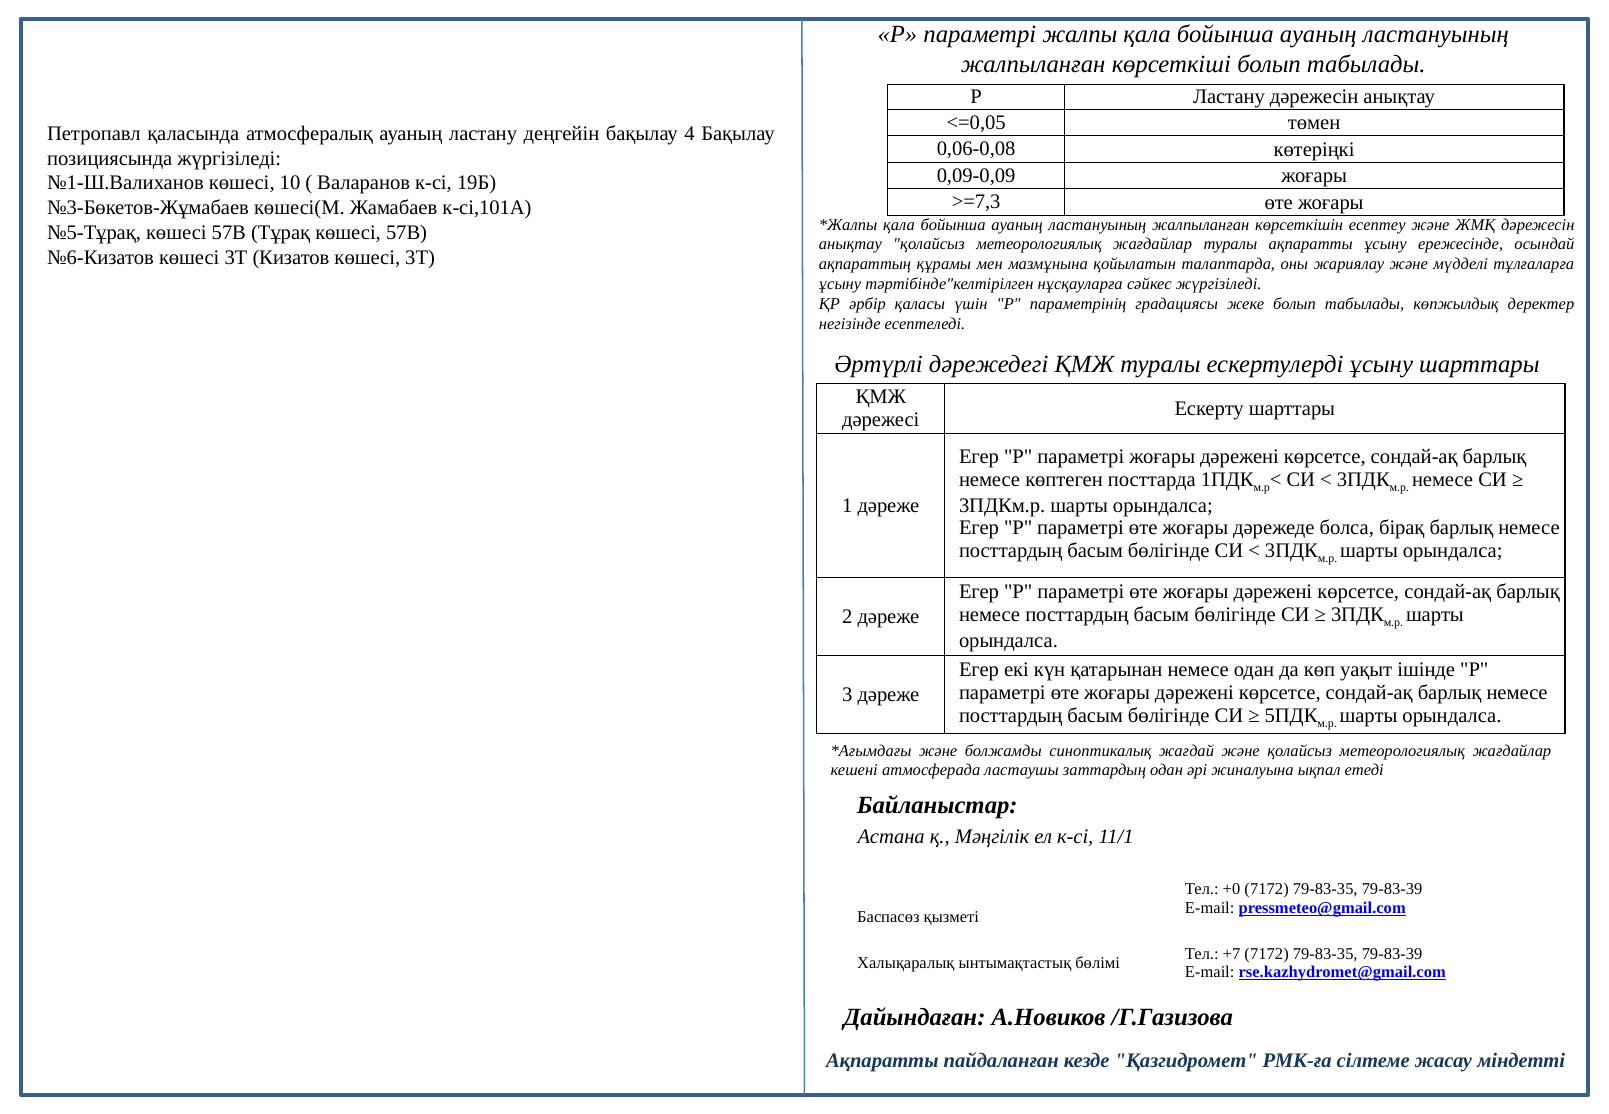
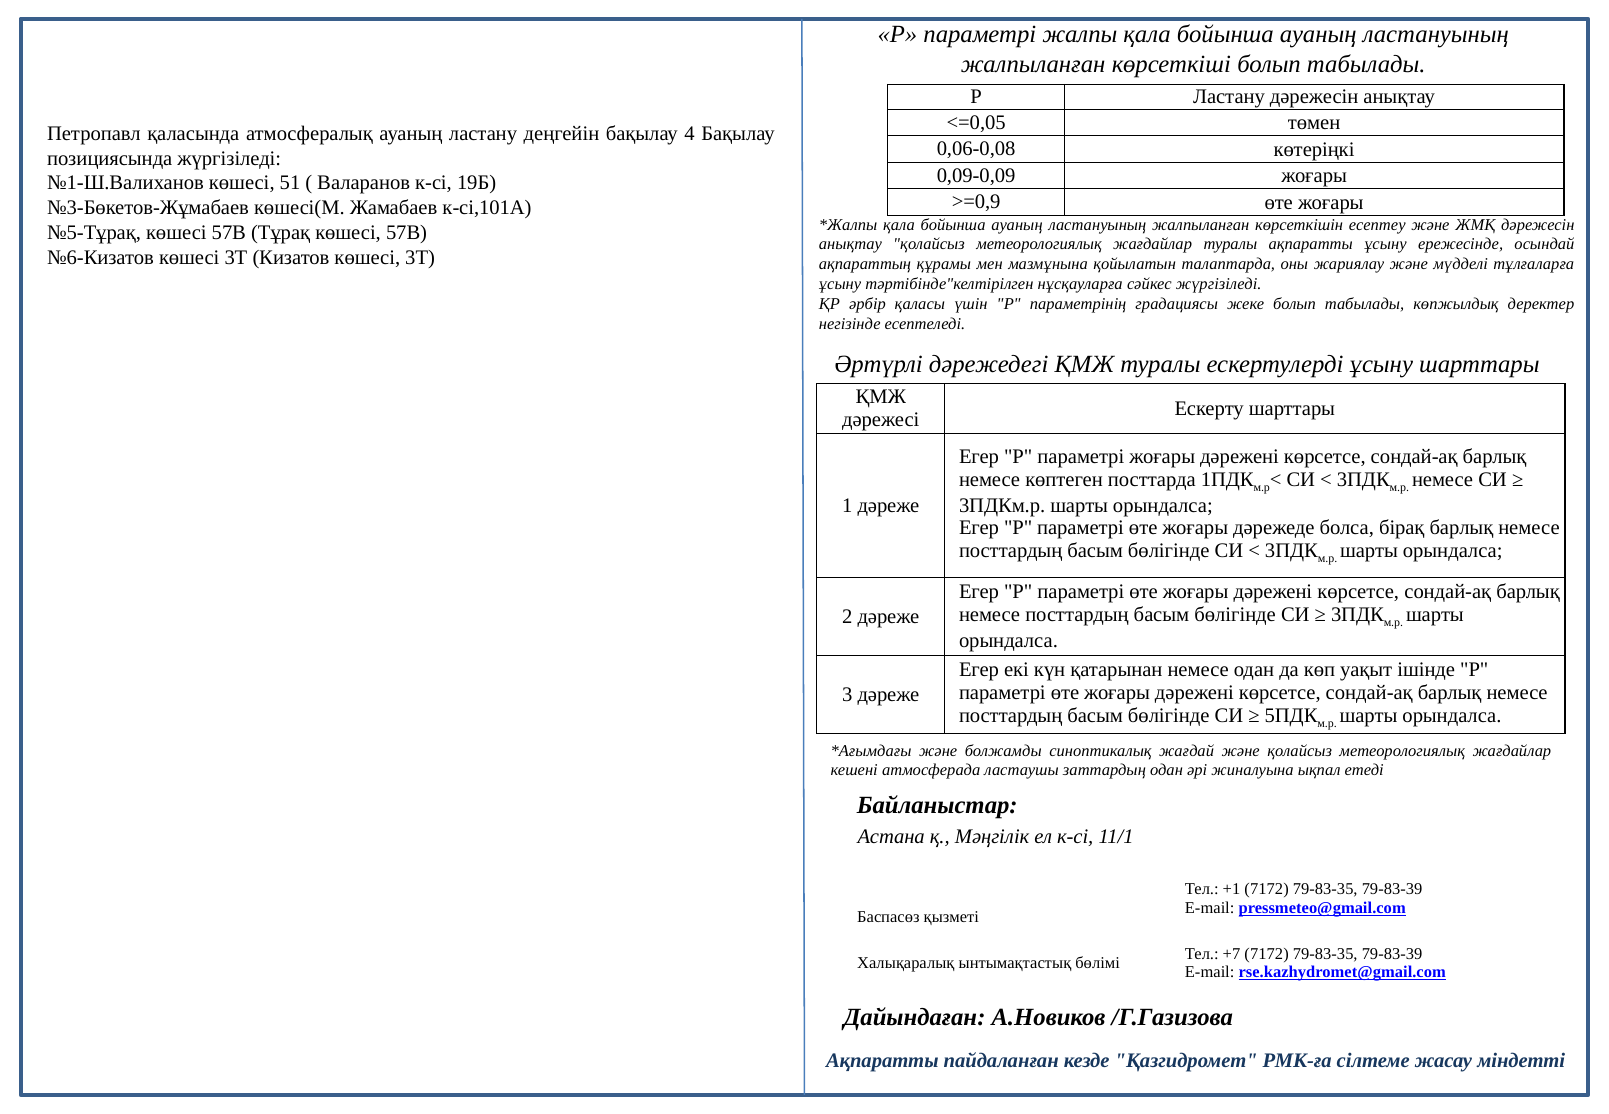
10: 10 -> 51 (290, 183)
>=7,3: >=7,3 -> >=0,9 (976, 202)
+0: +0 -> +1 (1232, 889)
